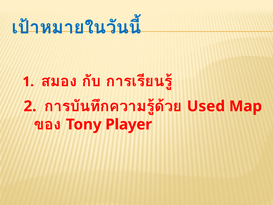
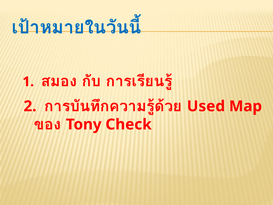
Player: Player -> Check (129, 124)
